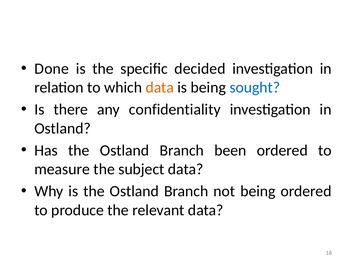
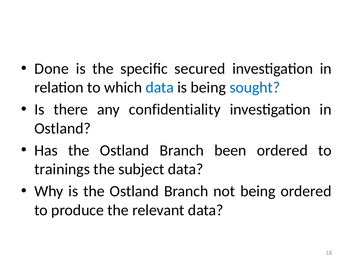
decided: decided -> secured (200, 69)
data colour: orange -> blue (160, 87)
measure: measure -> trainings (62, 169)
